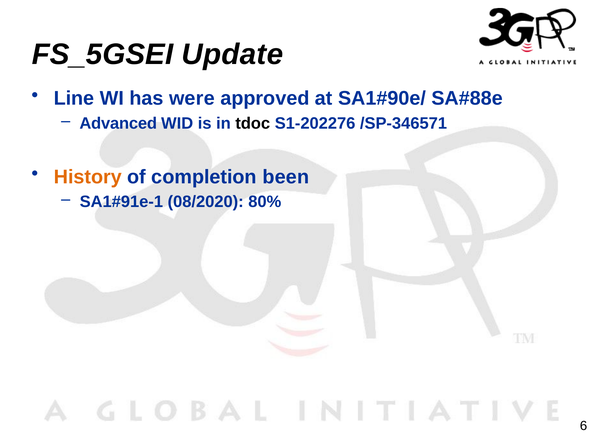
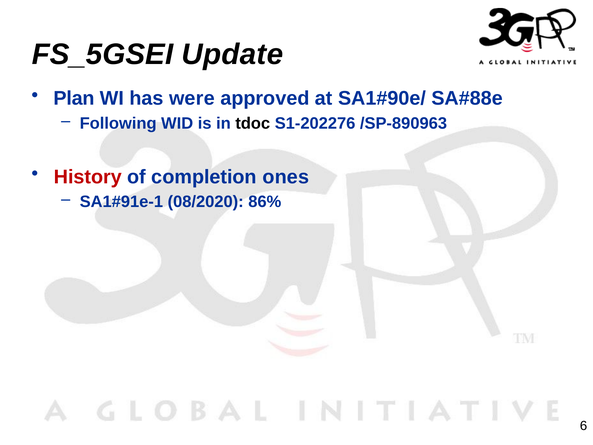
Line: Line -> Plan (74, 98)
Advanced: Advanced -> Following (118, 123)
/SP-346571: /SP-346571 -> /SP-890963 (403, 123)
History colour: orange -> red (88, 177)
been: been -> ones (286, 177)
80%: 80% -> 86% (265, 202)
